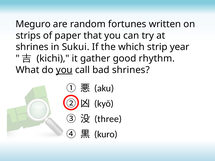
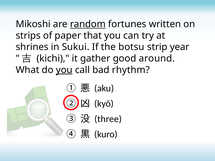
Meguro: Meguro -> Mikoshi (33, 24)
random underline: none -> present (88, 24)
which: which -> botsu (131, 47)
rhythm: rhythm -> around (157, 59)
bad shrines: shrines -> rhythm (131, 70)
